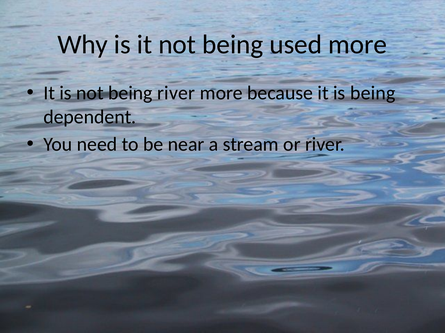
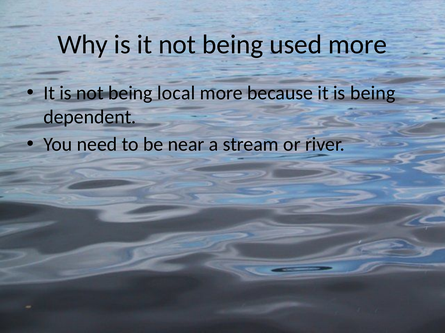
being river: river -> local (176, 93)
